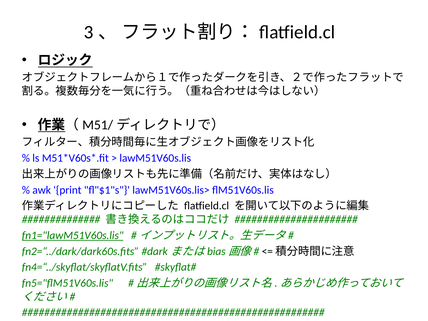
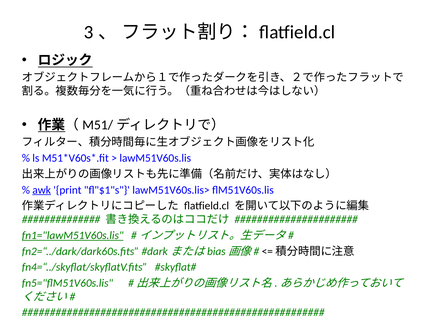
awk underline: none -> present (42, 190)
